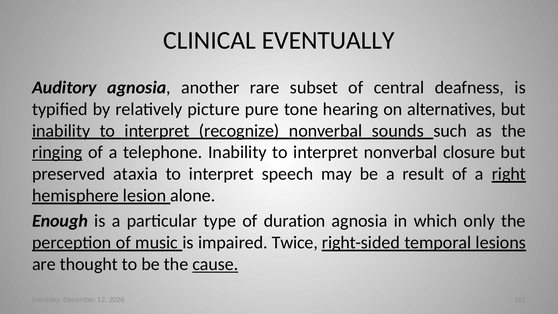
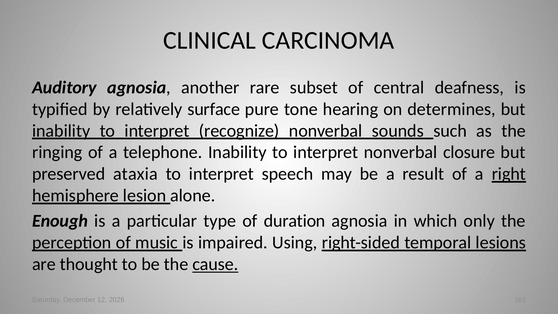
EVENTUALLY: EVENTUALLY -> CARCINOMA (328, 41)
picture: picture -> surface (214, 109)
alternatives: alternatives -> determines (452, 109)
ringing underline: present -> none (57, 152)
Twice: Twice -> Using (295, 243)
